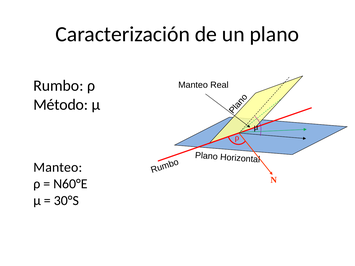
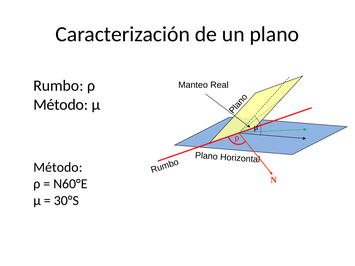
Manteo: Manteo -> Método (58, 167)
